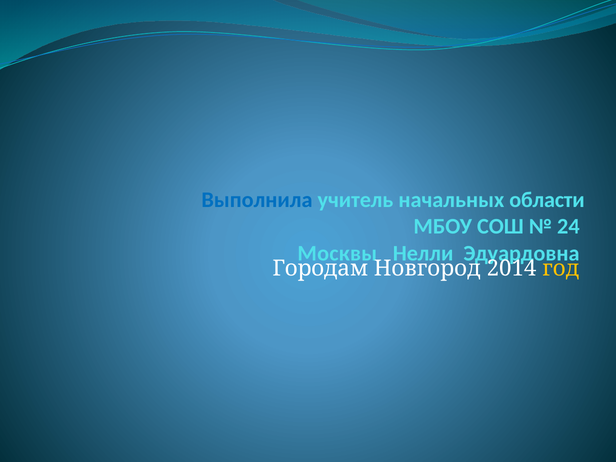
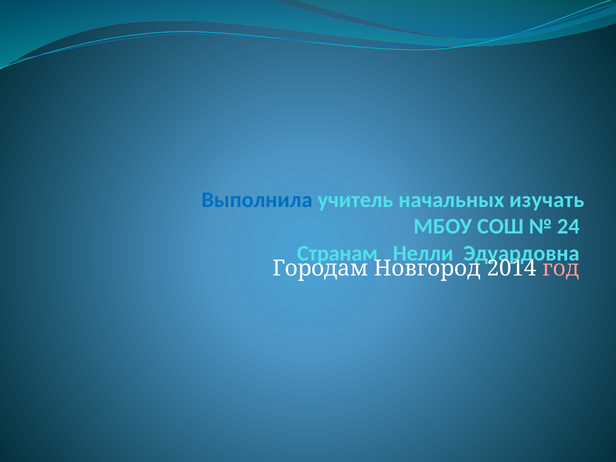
области: области -> изучать (547, 200)
Москвы: Москвы -> Странам (338, 253)
год colour: yellow -> pink (561, 268)
